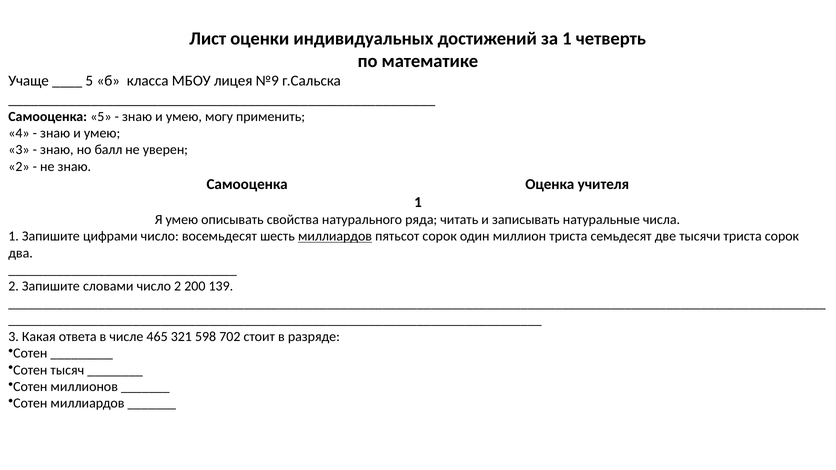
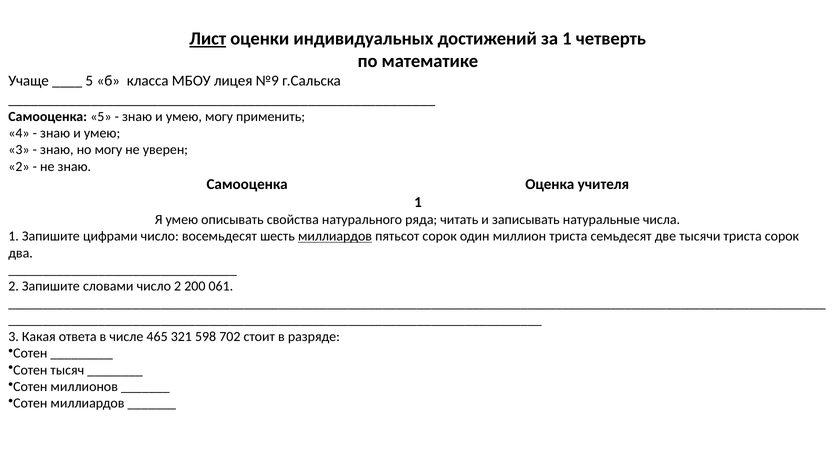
Лист underline: none -> present (208, 39)
но балл: балл -> могу (108, 150)
139: 139 -> 061 (221, 287)
